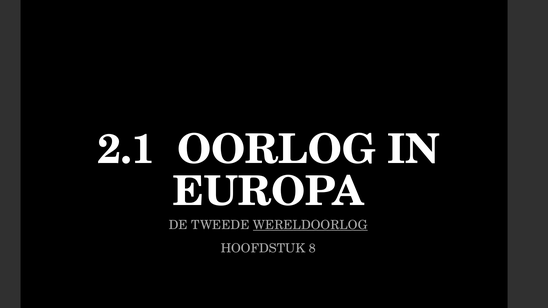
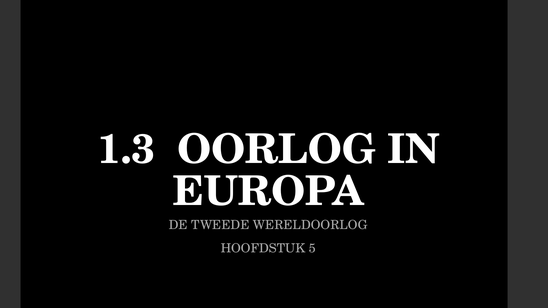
2.1: 2.1 -> 1.3 (126, 150)
WERELDOORLOG underline: present -> none (310, 225)
8: 8 -> 5 (312, 249)
